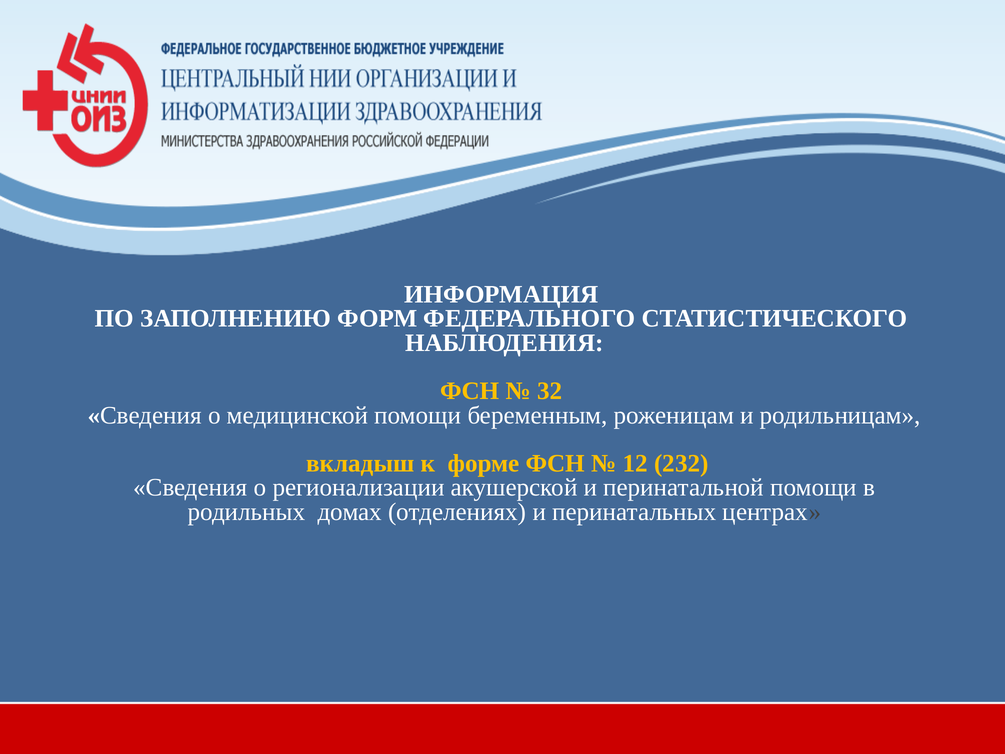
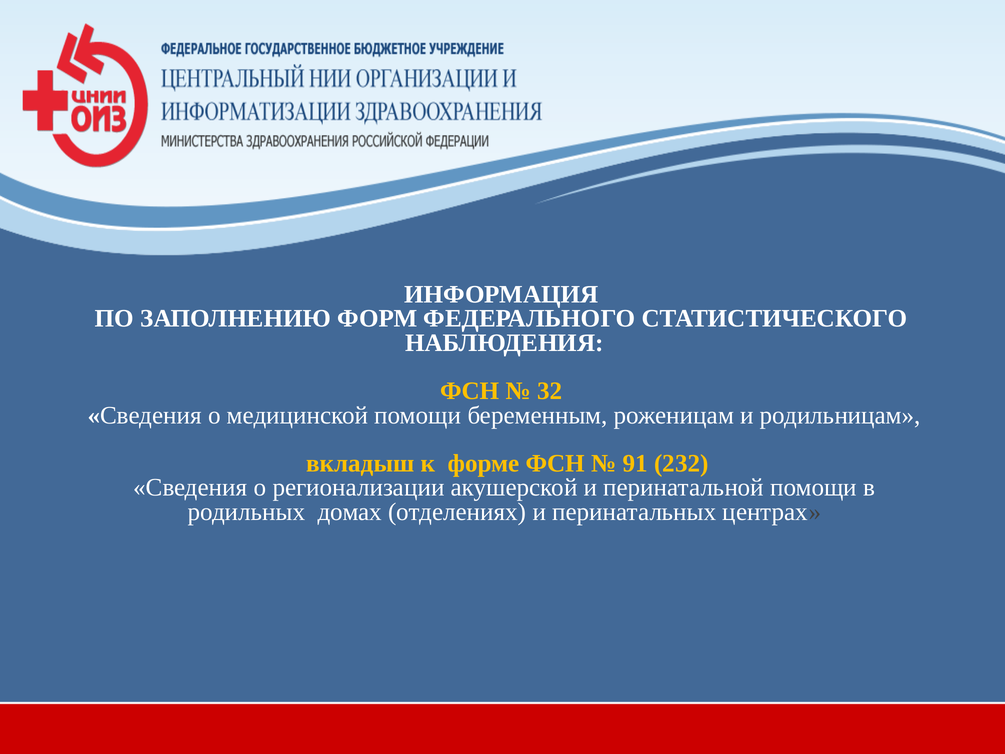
12: 12 -> 91 (635, 463)
